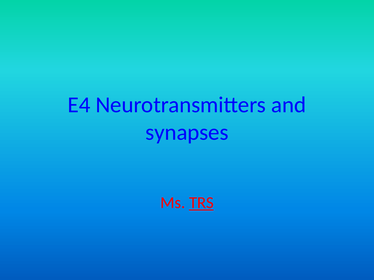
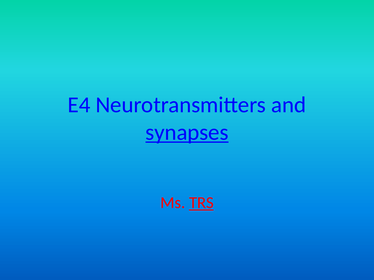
synapses underline: none -> present (187, 133)
